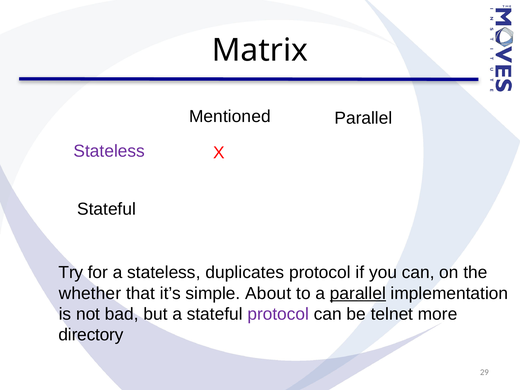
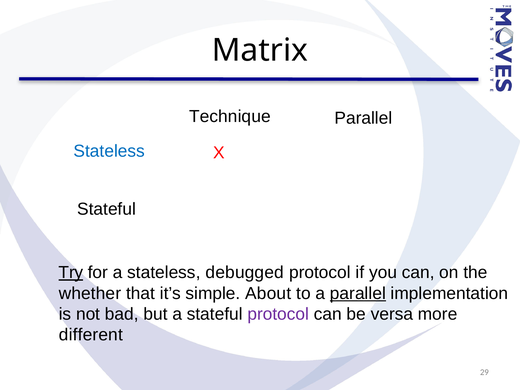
Mentioned: Mentioned -> Technique (230, 117)
Stateless colour: purple -> blue (109, 151)
Try underline: none -> present (71, 273)
duplicates: duplicates -> debugged (245, 273)
telnet: telnet -> versa (392, 314)
directory: directory -> different (91, 335)
